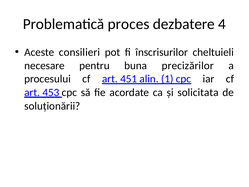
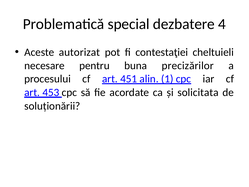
proces: proces -> special (129, 24)
consilieri: consilieri -> autorizat (79, 52)
înscrisurilor: înscrisurilor -> contestaţiei (162, 52)
